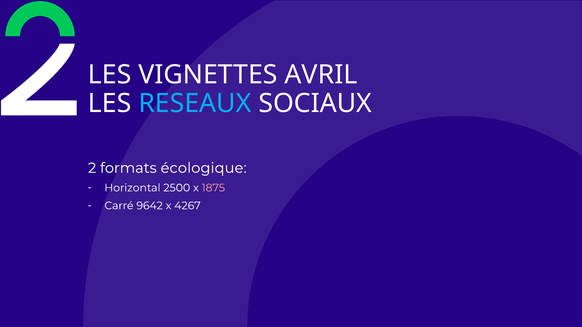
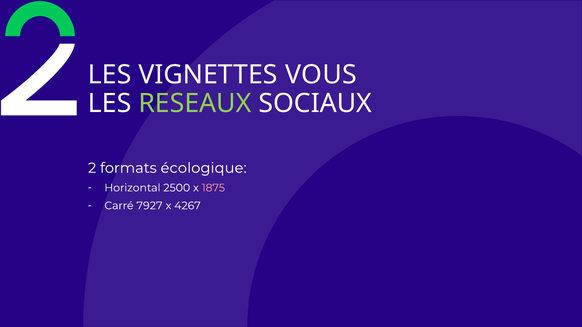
AVRIL: AVRIL -> VOUS (321, 75)
RESEAUX colour: light blue -> light green (195, 103)
9642: 9642 -> 7927 (150, 206)
